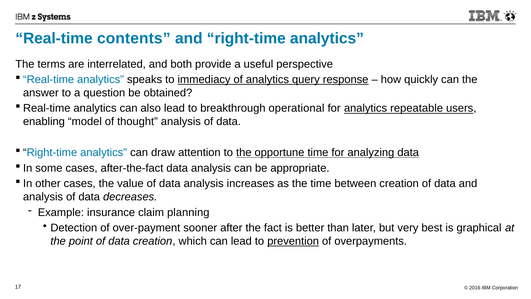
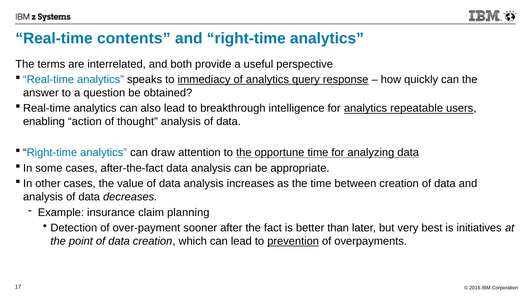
operational: operational -> intelligence (297, 108)
model: model -> action (85, 121)
graphical: graphical -> initiatives (479, 228)
